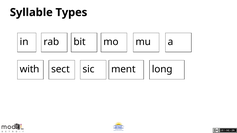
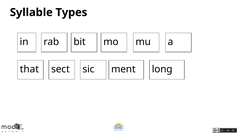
with: with -> that (29, 69)
